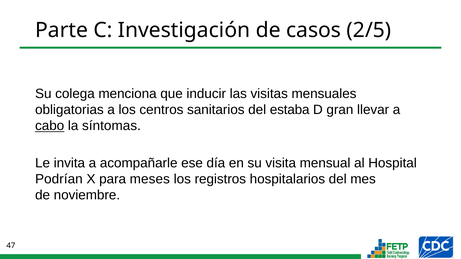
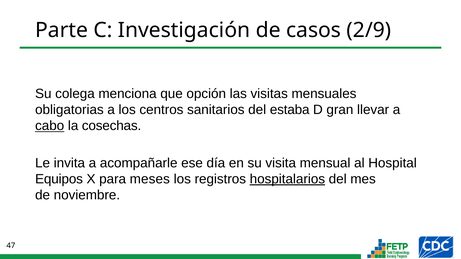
2/5: 2/5 -> 2/9 (369, 30)
inducir: inducir -> opción (206, 94)
síntomas: síntomas -> cosechas (112, 126)
Podrían: Podrían -> Equipos (59, 179)
hospitalarios underline: none -> present (287, 179)
